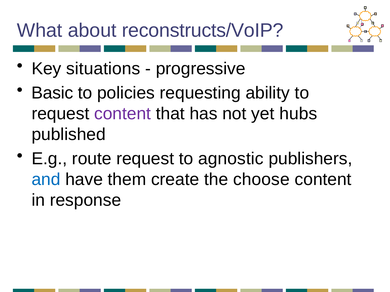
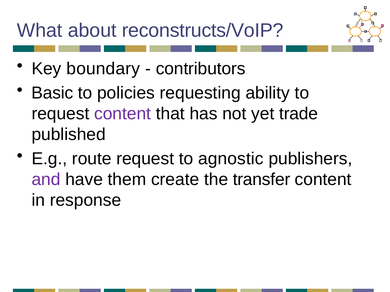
situations: situations -> boundary (103, 69)
progressive: progressive -> contributors (201, 69)
hubs: hubs -> trade (299, 114)
and colour: blue -> purple (46, 180)
choose: choose -> transfer (262, 180)
